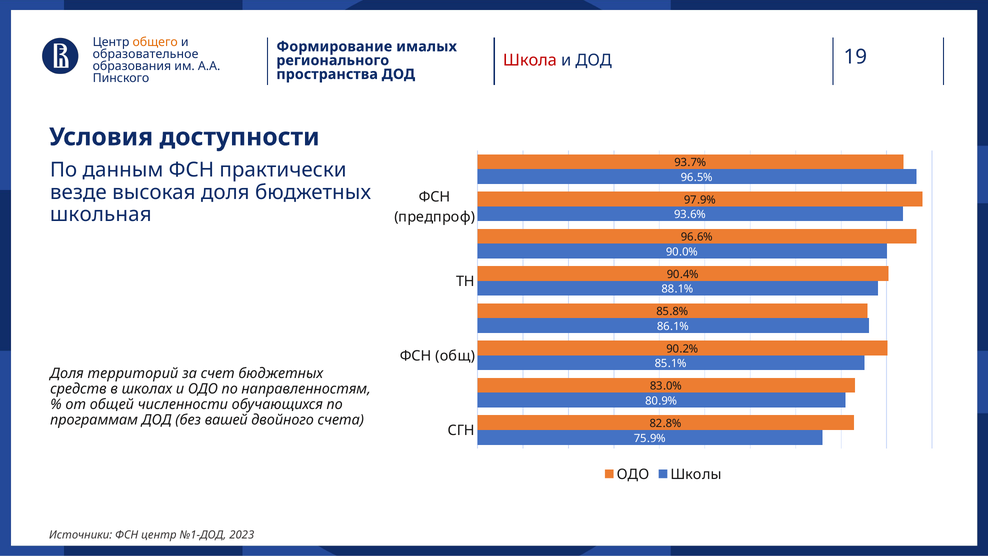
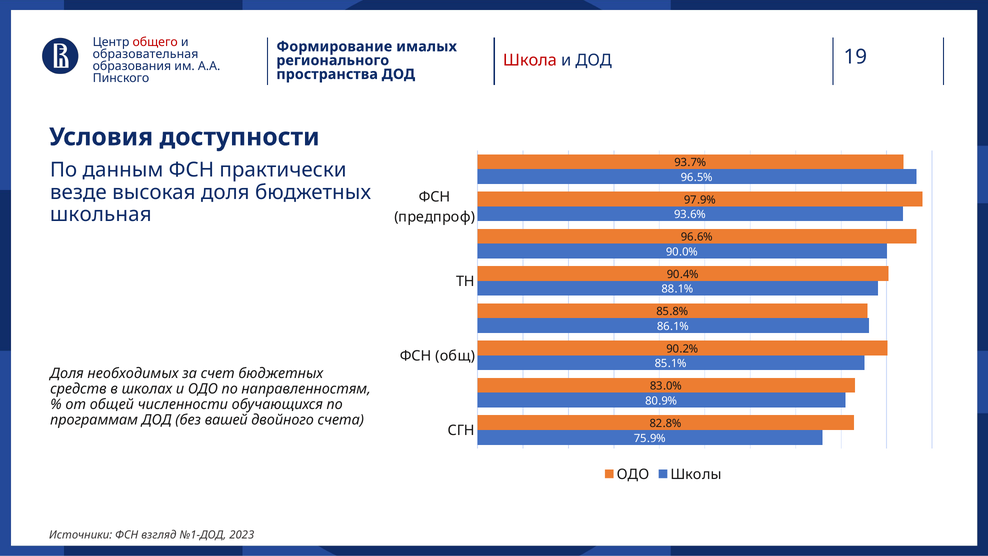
общего colour: orange -> red (155, 42)
образовательное: образовательное -> образовательная (146, 54)
территорий: территорий -> необходимых (133, 373)
ФСН центр: центр -> взгляд (159, 535)
